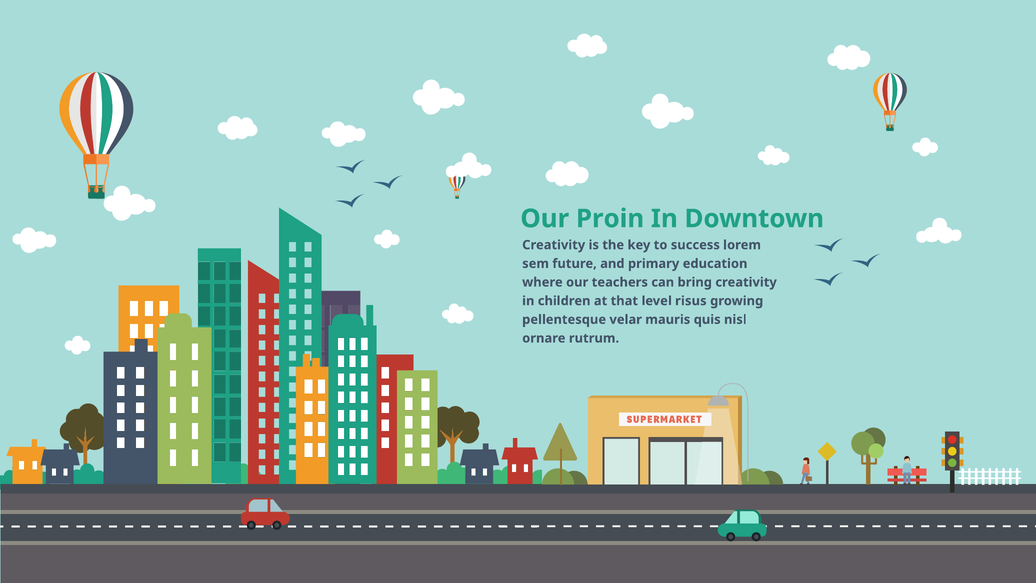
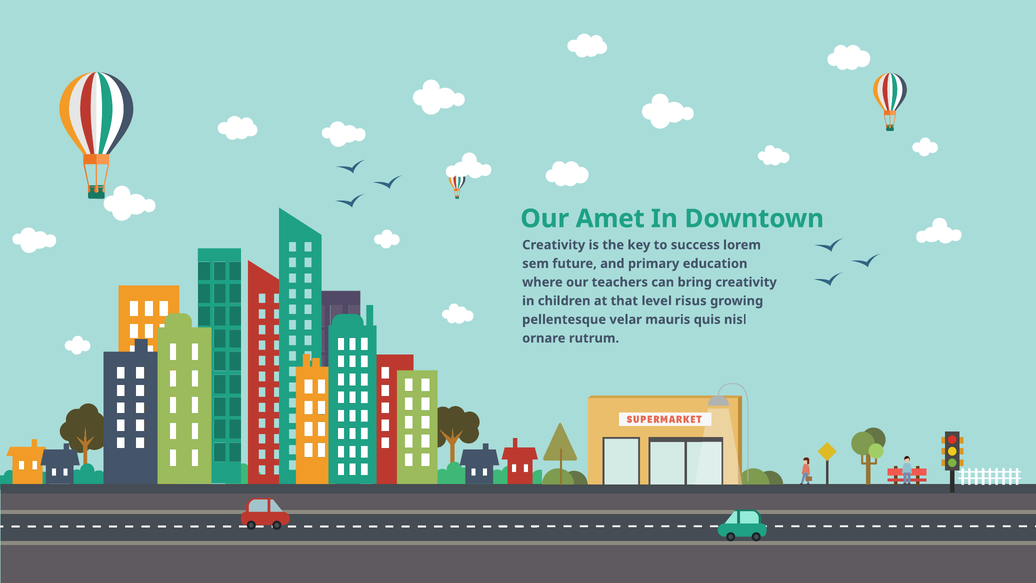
Proin: Proin -> Amet (610, 219)
